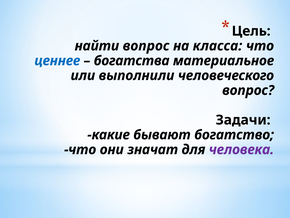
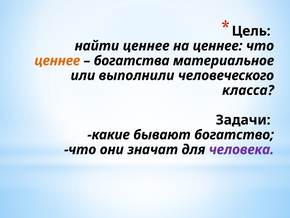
найти вопрос: вопрос -> ценнее (146, 46)
на класса: класса -> ценнее (218, 46)
ценнее colour: blue -> orange (57, 61)
вопрос: вопрос -> класса (248, 90)
